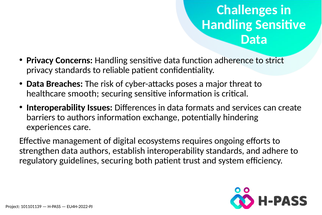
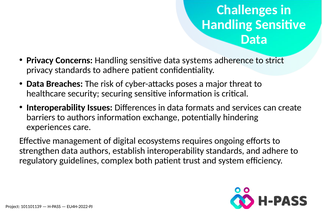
function: function -> systems (197, 60)
to reliable: reliable -> adhere (116, 70)
smooth: smooth -> security (83, 94)
guidelines securing: securing -> complex (117, 160)
